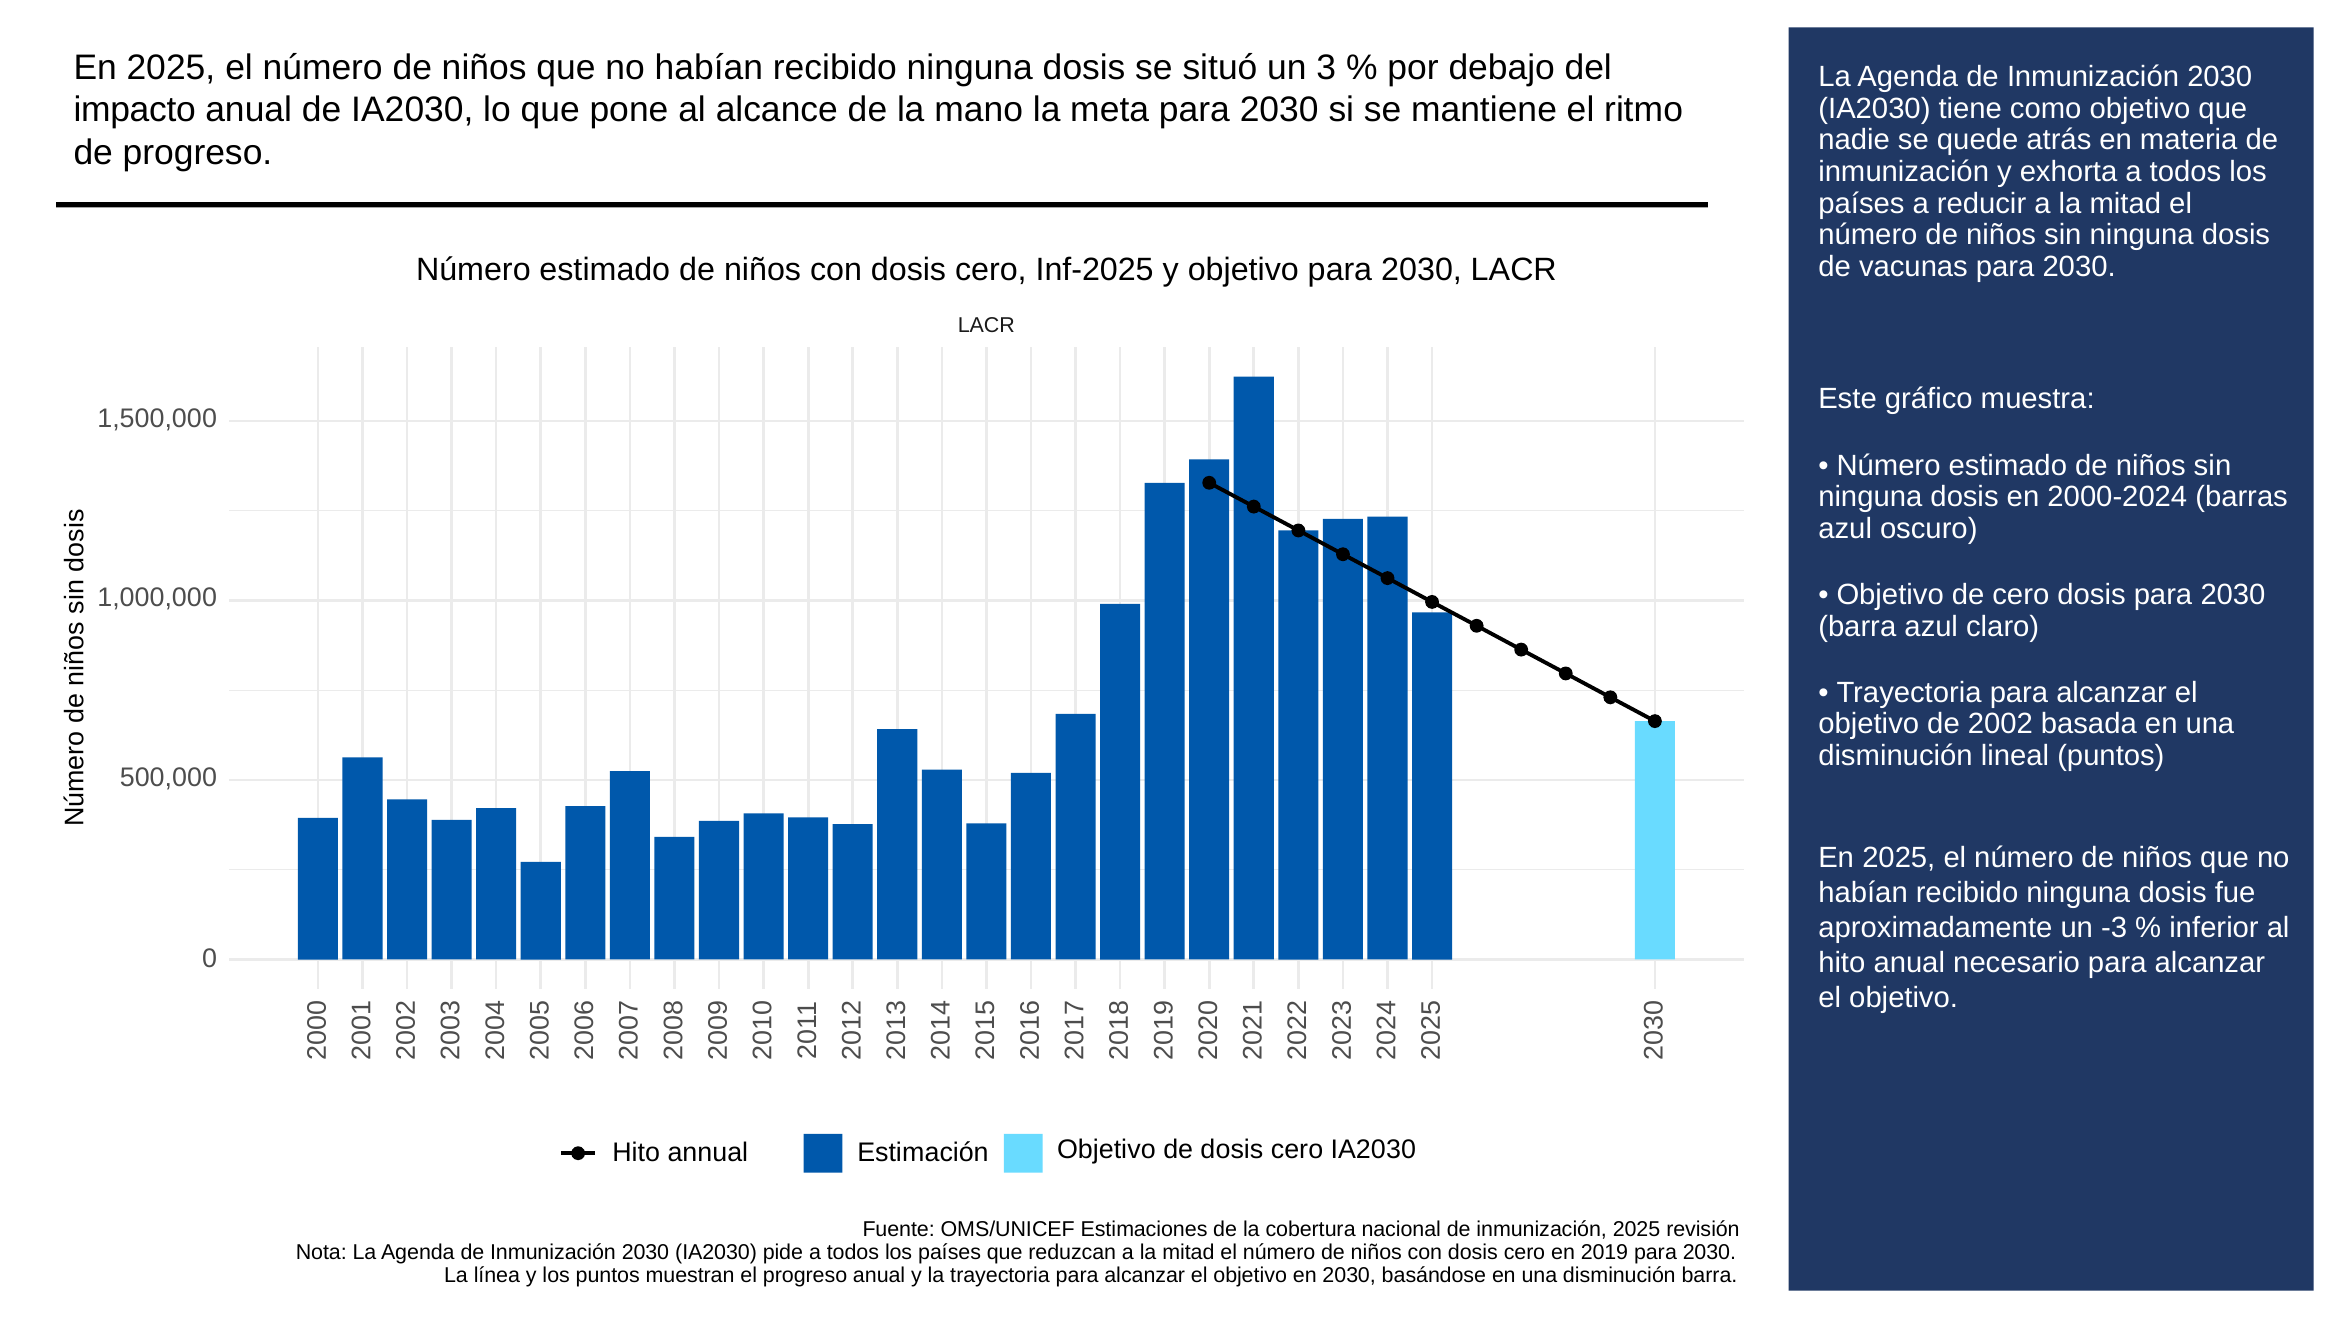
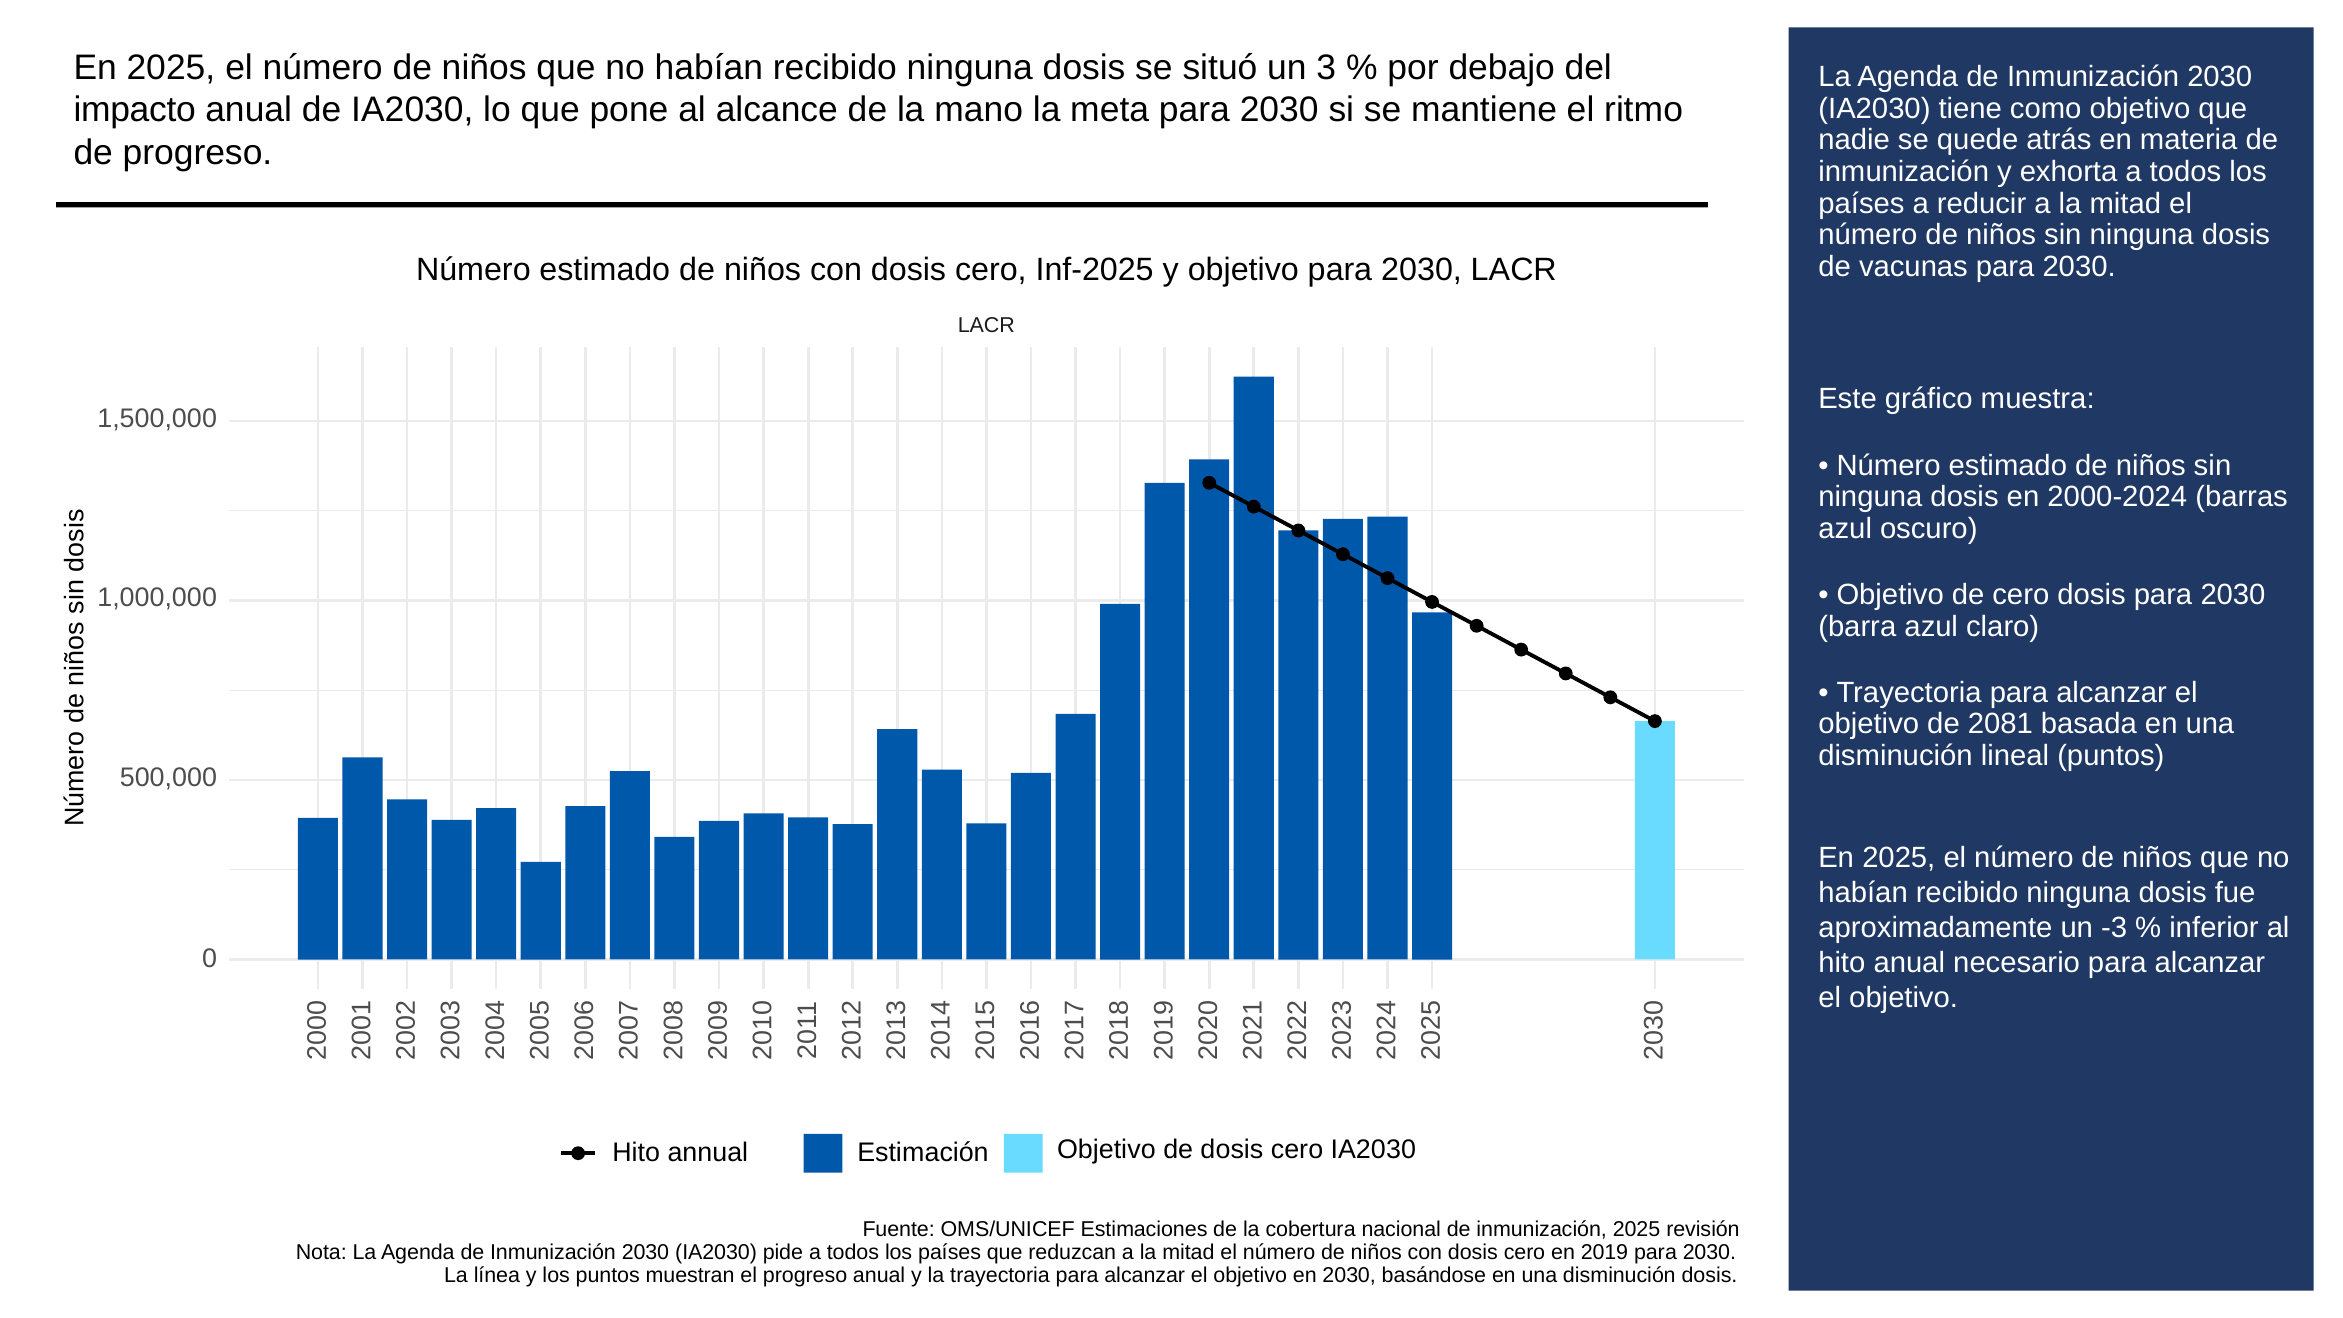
2002: 2002 -> 2081 (2000, 724)
disminución barra: barra -> dosis (1709, 1275)
